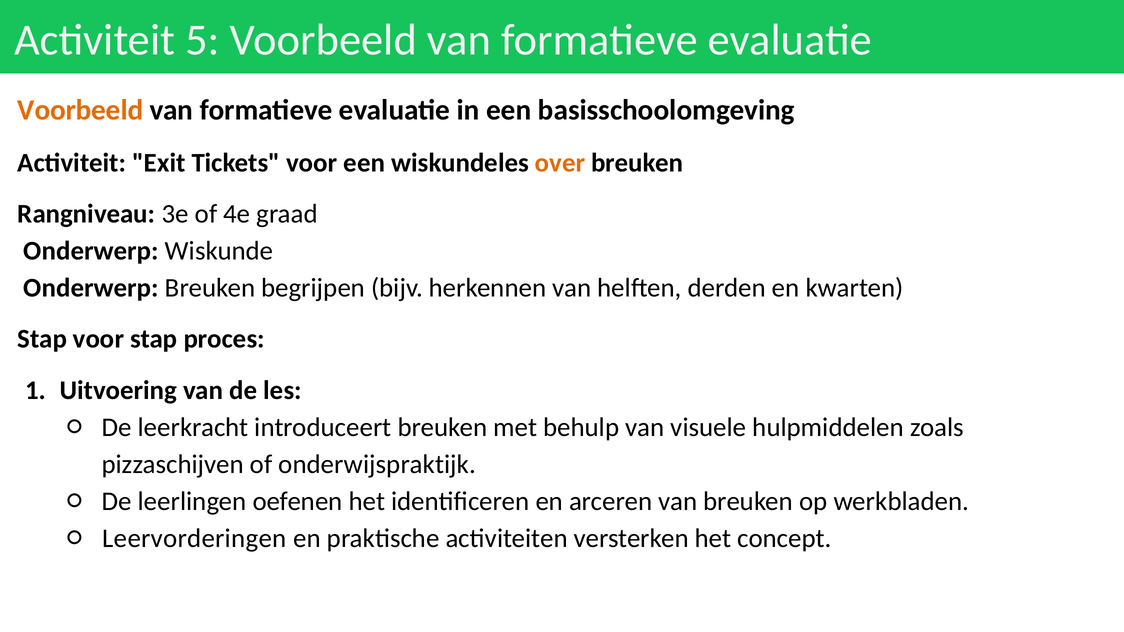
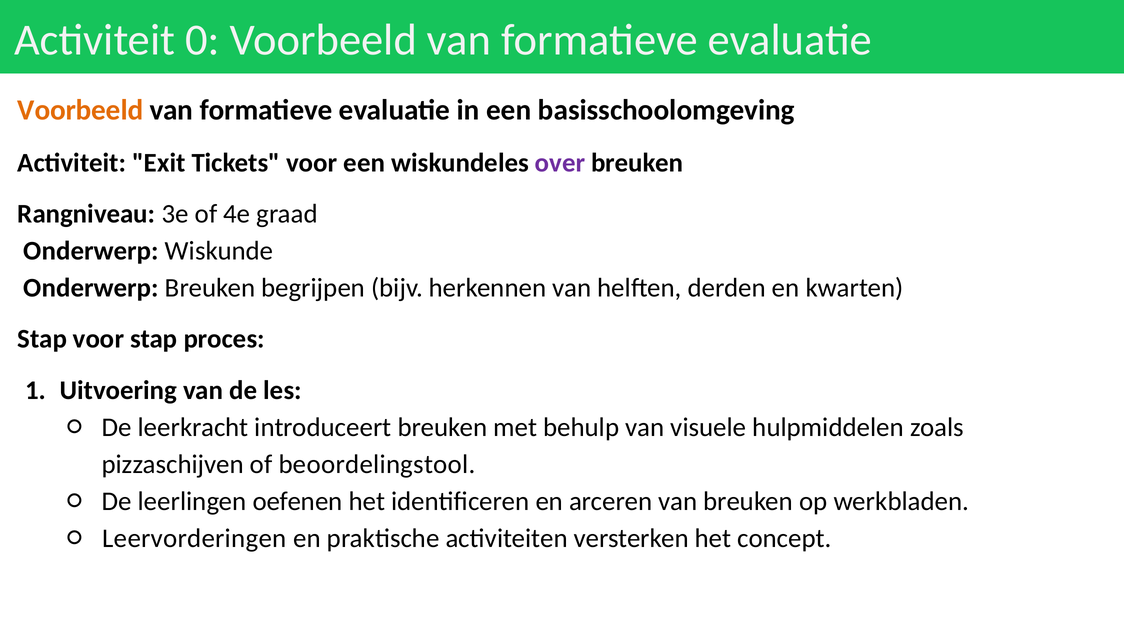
5: 5 -> 0 (203, 40)
over colour: orange -> purple (560, 163)
onderwijspraktijk: onderwijspraktijk -> beoordelingstool (377, 465)
